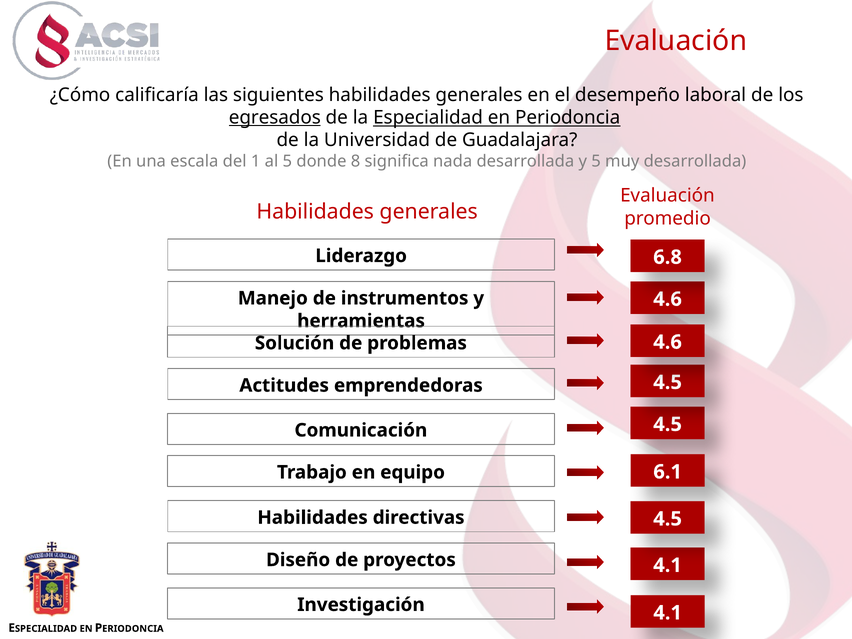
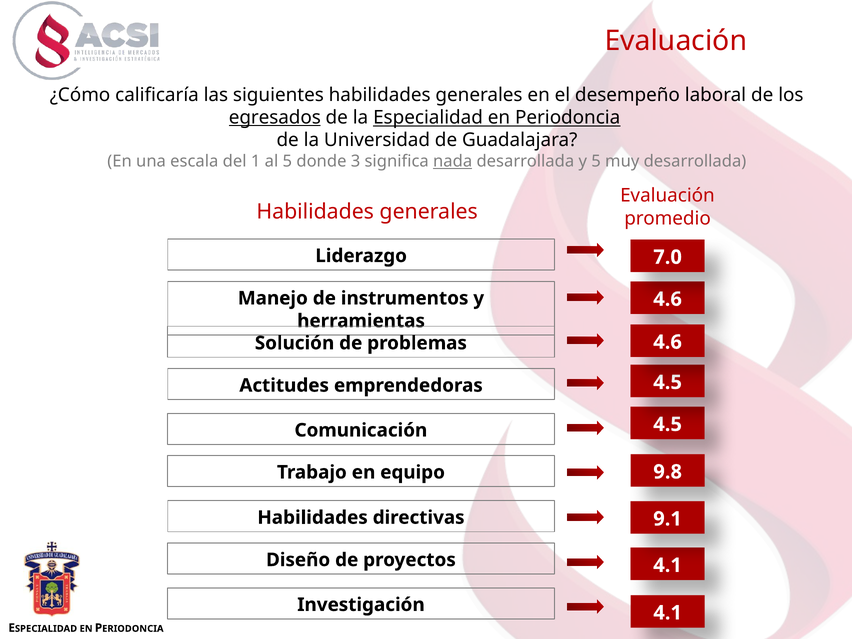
8: 8 -> 3 (356, 161)
nada underline: none -> present (453, 161)
6.8: 6.8 -> 7.0 (668, 257)
6.1: 6.1 -> 9.8 (668, 472)
4.5: 4.5 -> 9.1 (668, 519)
